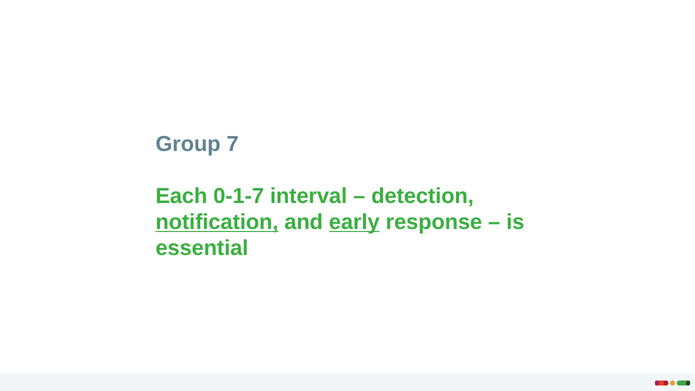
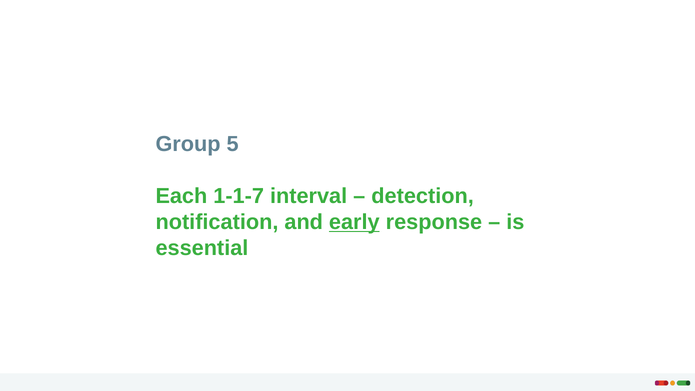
7: 7 -> 5 (233, 144)
0-1-7: 0-1-7 -> 1-1-7 (239, 196)
notification underline: present -> none (217, 222)
